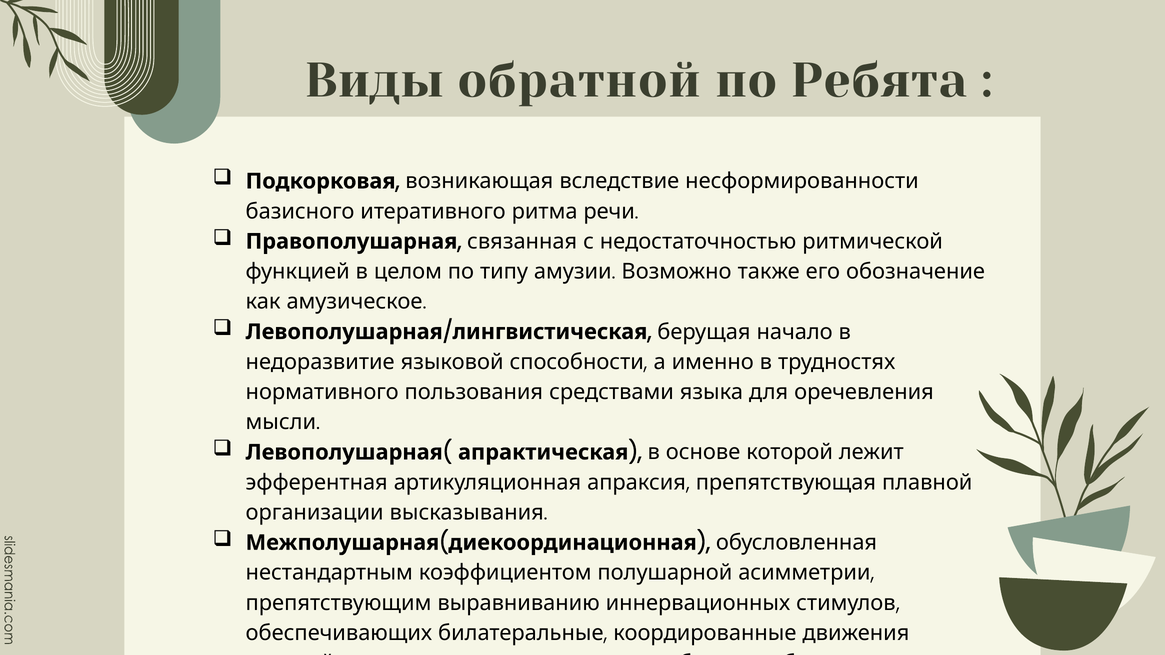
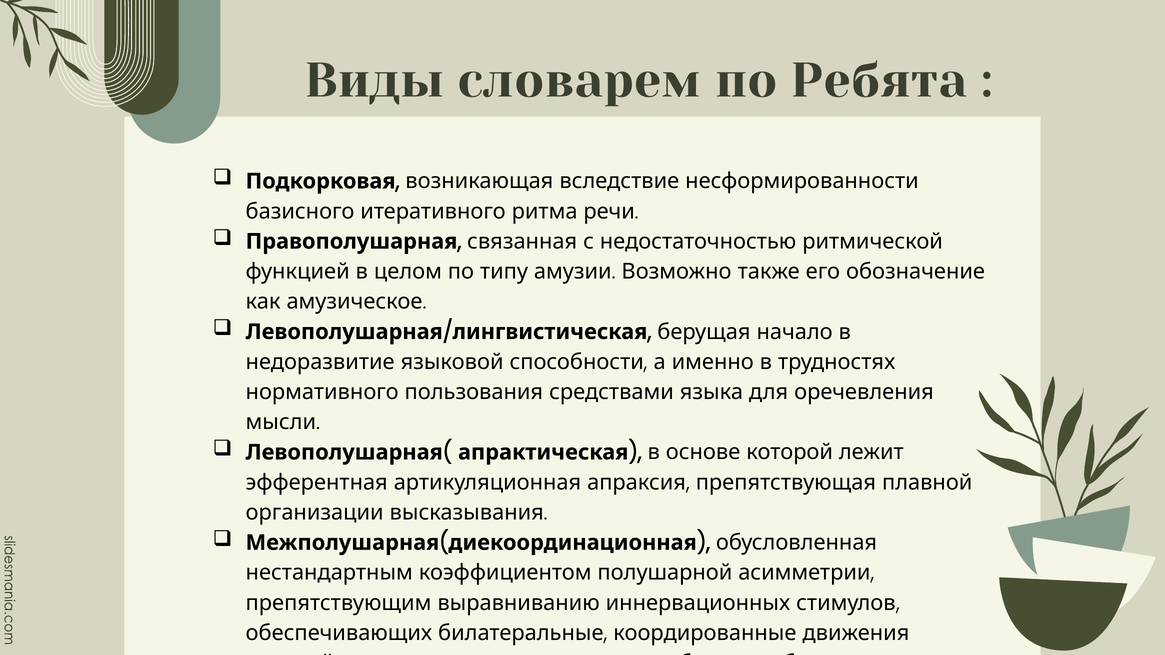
обратной: обратной -> словарем (580, 81)
